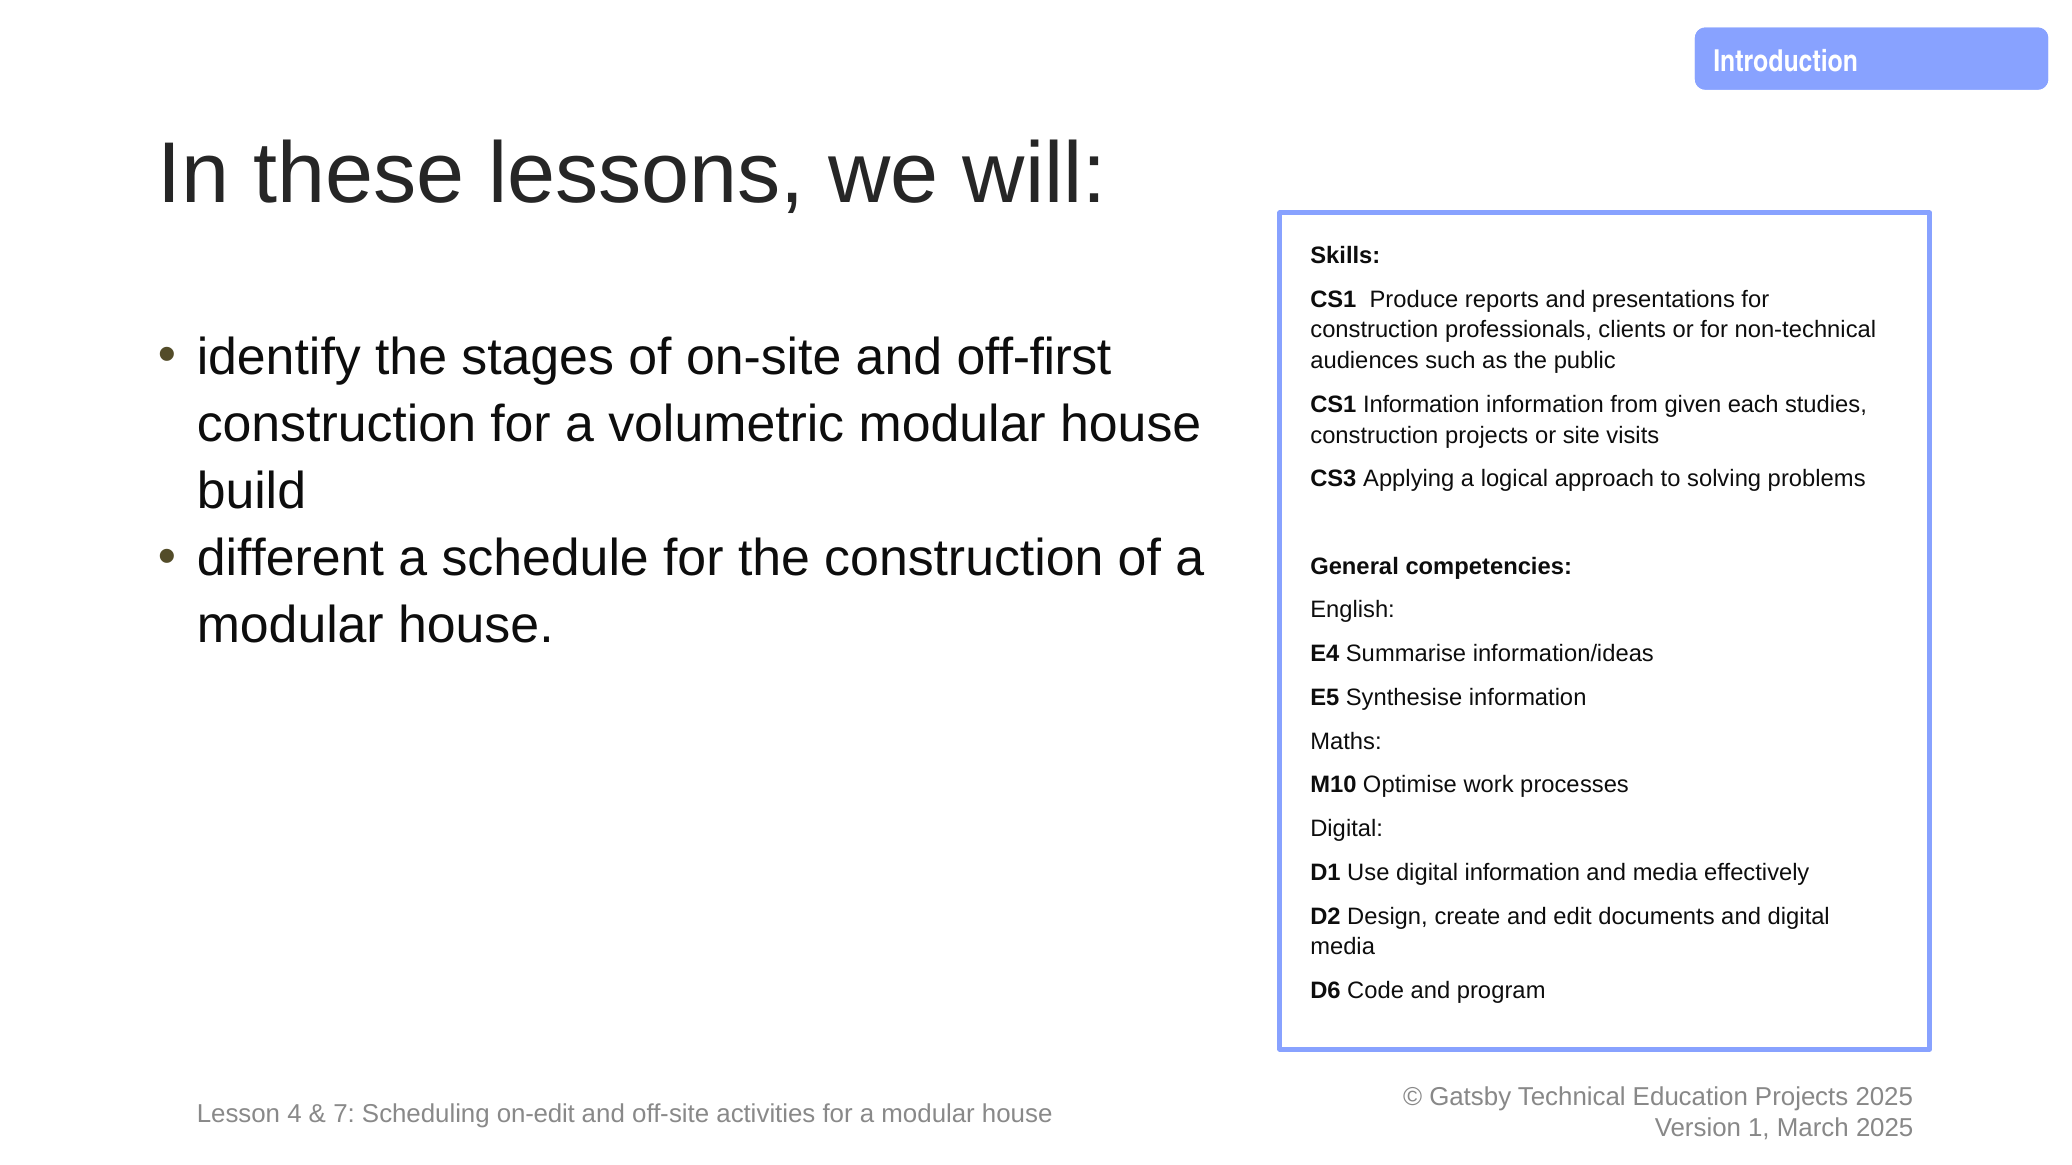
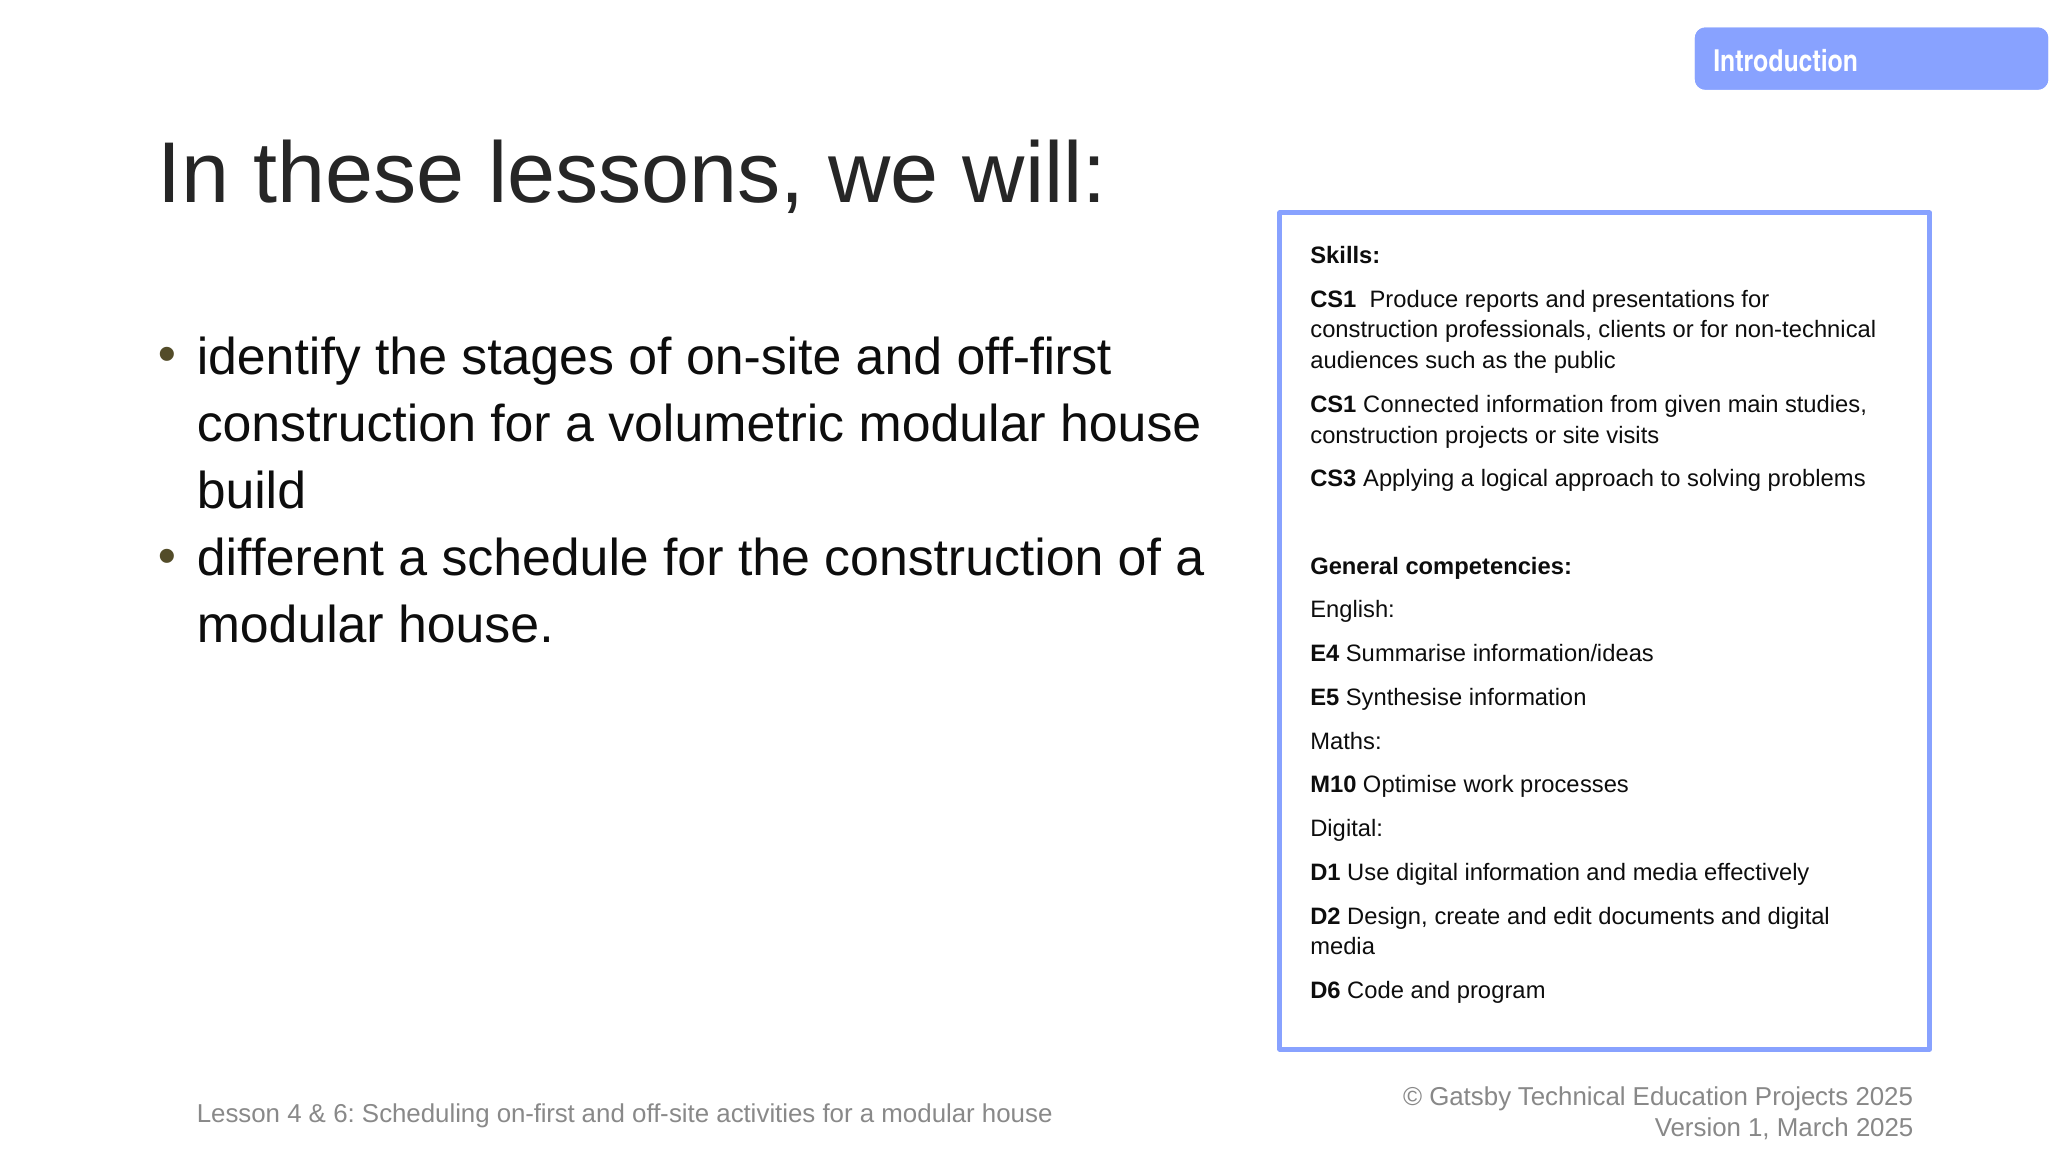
CS1 Information: Information -> Connected (1421, 405)
each: each -> main (1753, 405)
7: 7 -> 6 (344, 1114)
on-edit: on-edit -> on-first (536, 1114)
